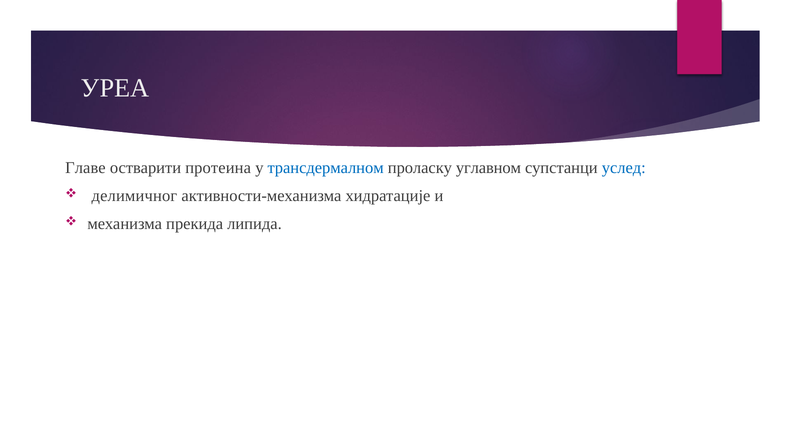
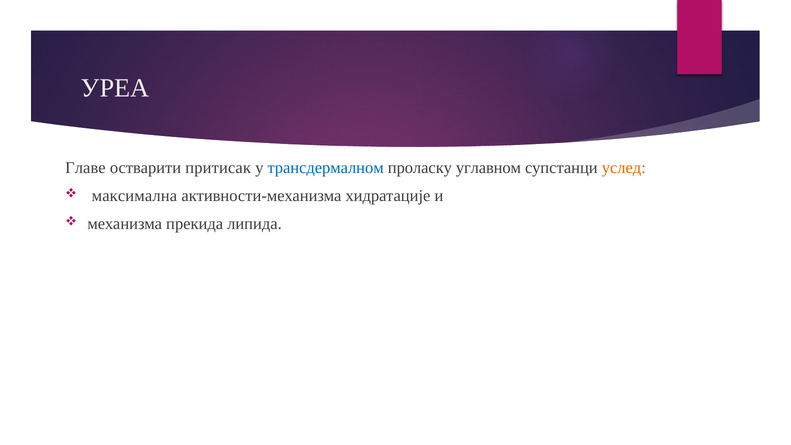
протеина: протеина -> притисак (218, 168)
услед colour: blue -> orange (624, 168)
делимичног: делимичног -> максимална (134, 196)
